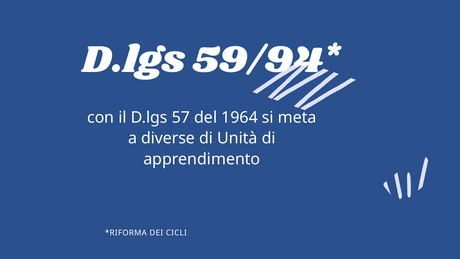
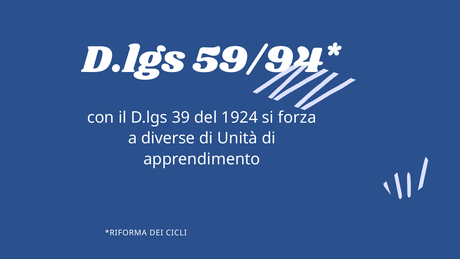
57: 57 -> 39 (181, 117)
1964: 1964 -> 1924 (240, 117)
meta: meta -> forza (297, 117)
